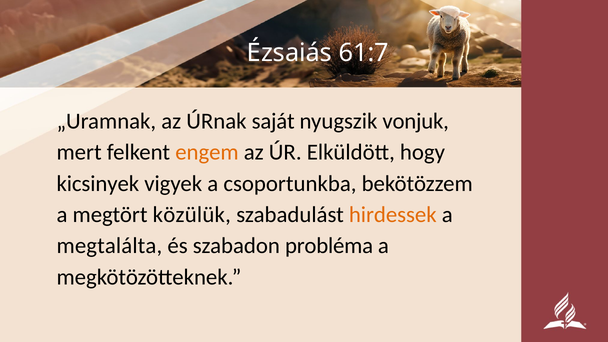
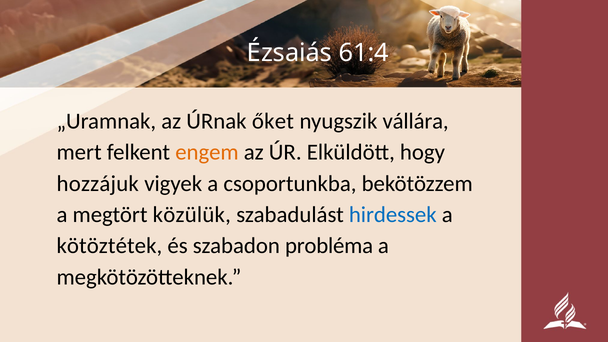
61:7: 61:7 -> 61:4 (364, 53)
saját: saját -> őket (273, 121)
vonjuk: vonjuk -> vállára (416, 121)
kicsinyek: kicsinyek -> hozzájuk (98, 184)
hirdessek colour: orange -> blue (393, 215)
megtalálta: megtalálta -> kötöztétek (109, 246)
